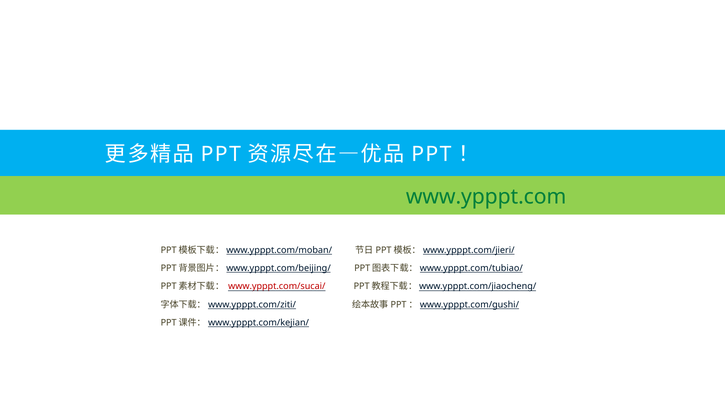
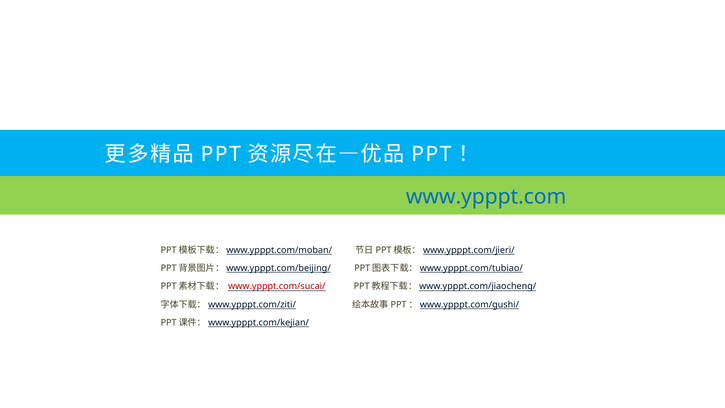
www.ypppt.com colour: green -> blue (486, 196)
